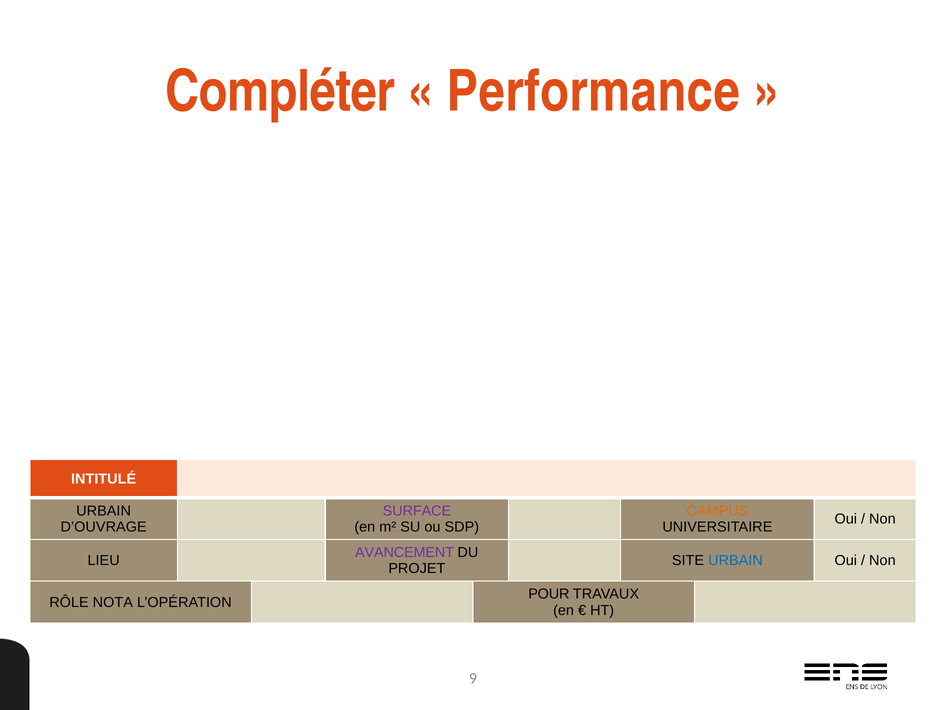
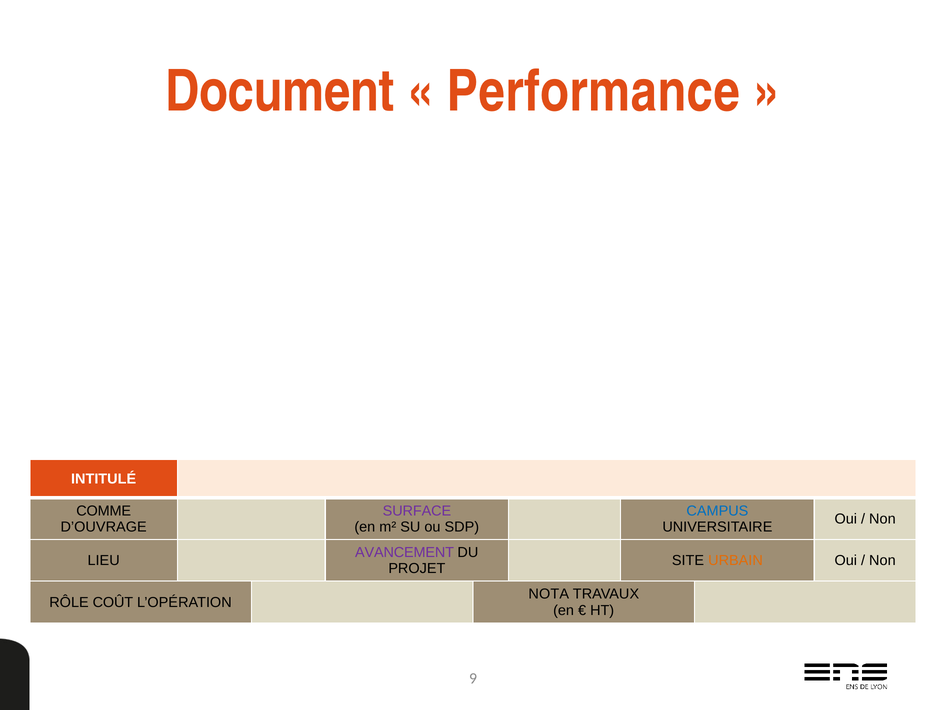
Compléter: Compléter -> Document (280, 92)
URBAIN: URBAIN -> COMME (104, 510)
CAMPUS colour: orange -> blue (717, 510)
URBAIN colour: blue -> orange (735, 560)
POUR: POUR -> NOTA (549, 594)
NOTA: NOTA -> COÛT (113, 602)
